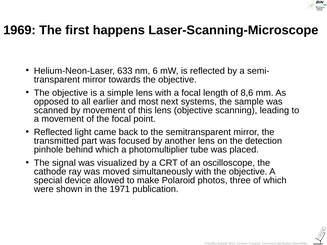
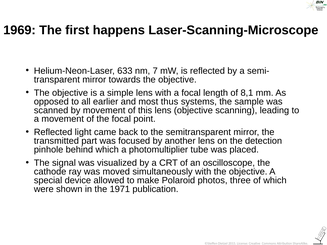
6: 6 -> 7 (155, 71)
8,6: 8,6 -> 8,1 (247, 93)
next: next -> thus (170, 102)
